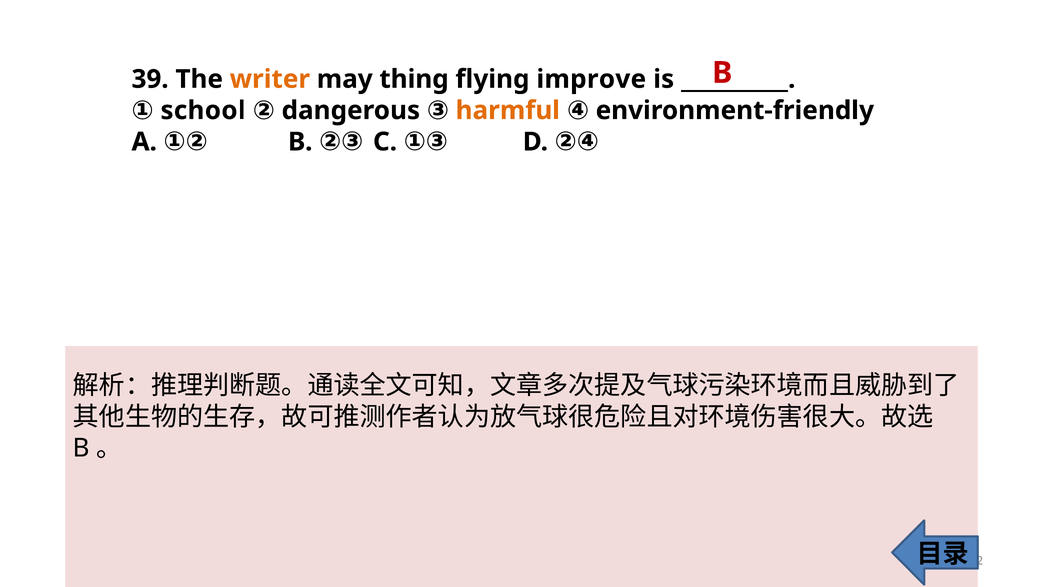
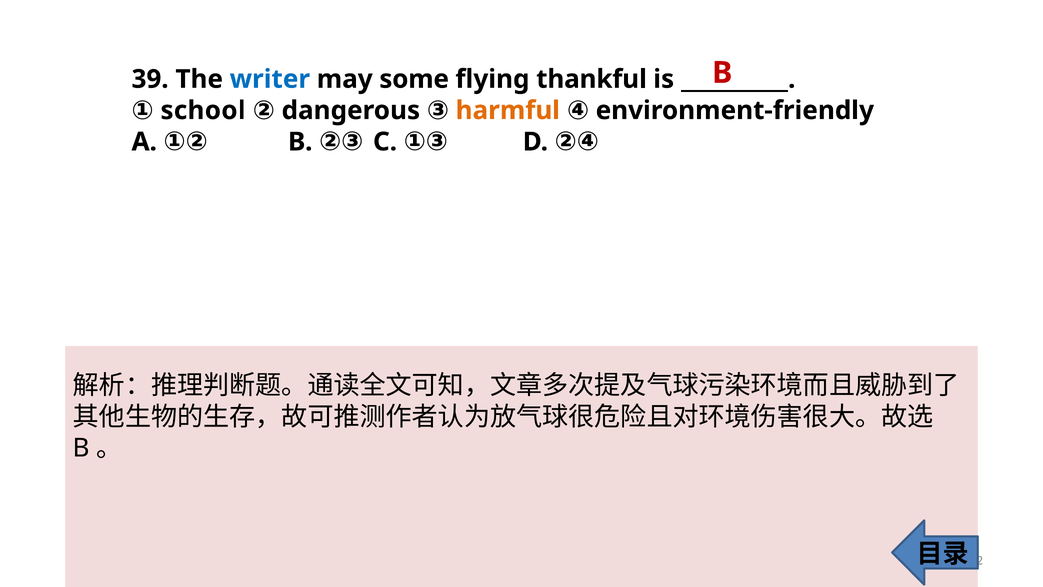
writer colour: orange -> blue (270, 79)
thing: thing -> some (414, 79)
improve: improve -> thankful (591, 79)
